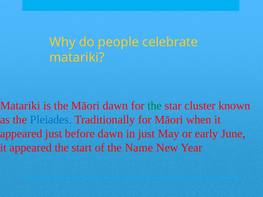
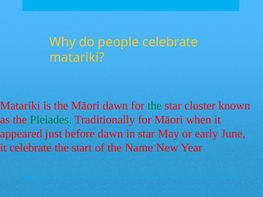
Pleiades colour: blue -> green (51, 120)
in just: just -> star (146, 134)
appeared: appeared -> celebrate (31, 148)
